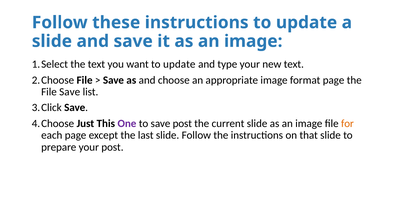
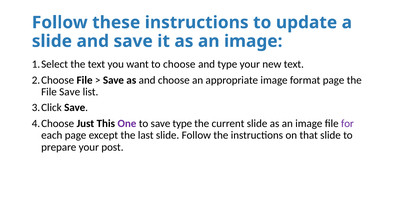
want to update: update -> choose (179, 64)
save post: post -> type (182, 124)
for colour: orange -> purple (347, 124)
